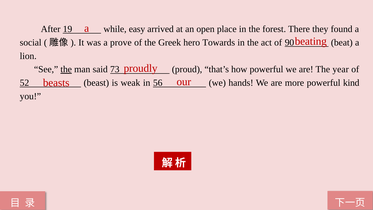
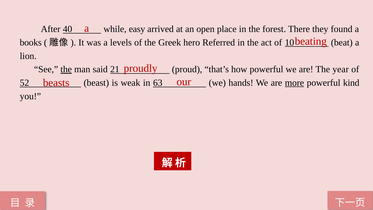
19: 19 -> 40 (68, 29)
social: social -> books (31, 42)
prove: prove -> levels (121, 42)
Towards: Towards -> Referred (219, 42)
90: 90 -> 10 (289, 42)
73: 73 -> 21 (115, 69)
56: 56 -> 63 (158, 83)
more underline: none -> present (294, 83)
